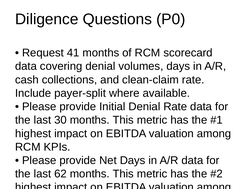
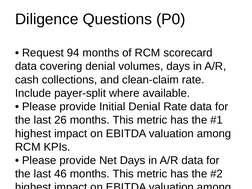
41: 41 -> 94 (73, 53)
30: 30 -> 26 (61, 120)
62: 62 -> 46 (61, 174)
